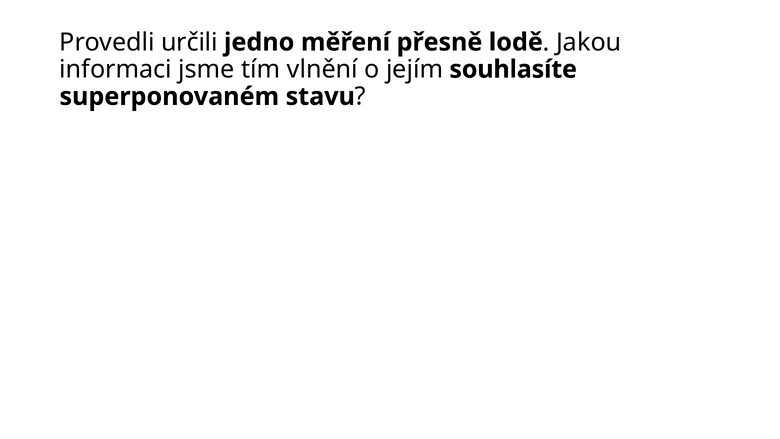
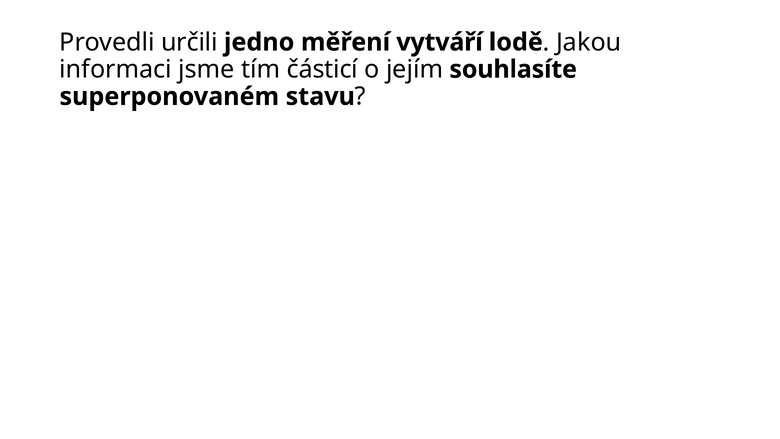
přesně: přesně -> vytváří (440, 42)
vlnění: vlnění -> částicí (322, 69)
